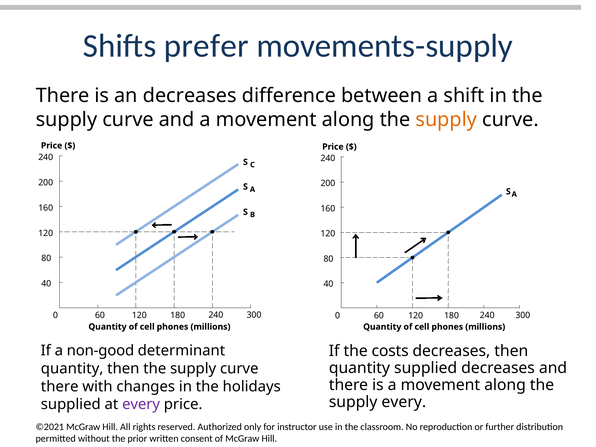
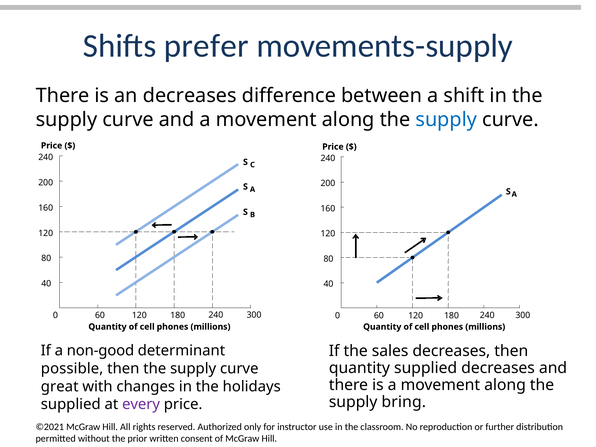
supply colour: orange -> blue (446, 120)
costs: costs -> sales (390, 351)
quantity: quantity -> possible (72, 369)
there: there -> great (60, 386)
supply every: every -> bring (404, 402)
